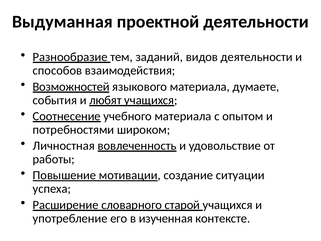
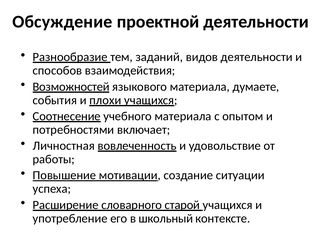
Выдуманная: Выдуманная -> Обсуждение (62, 22)
любят: любят -> плохи (105, 100)
широком: широком -> включает (144, 130)
изученная: изученная -> школьный (166, 218)
